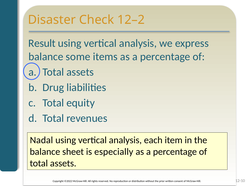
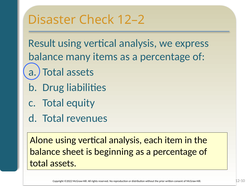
some: some -> many (78, 57)
Nadal: Nadal -> Alone (41, 140)
especially: especially -> beginning (114, 152)
